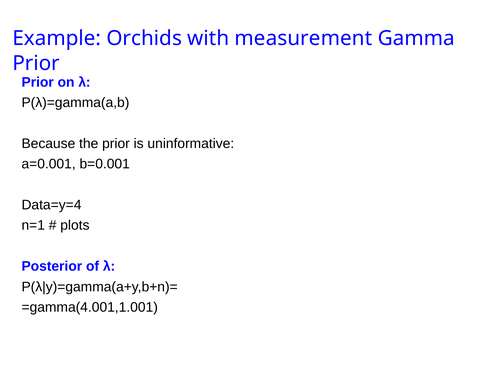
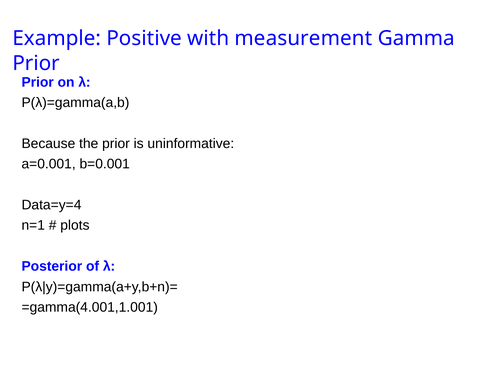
Orchids: Orchids -> Positive (144, 38)
